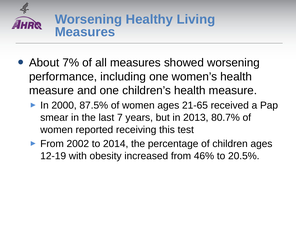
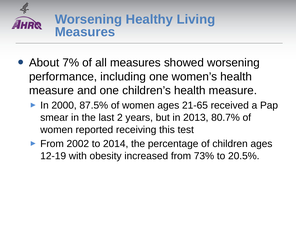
7: 7 -> 2 (120, 117)
46%: 46% -> 73% (204, 156)
